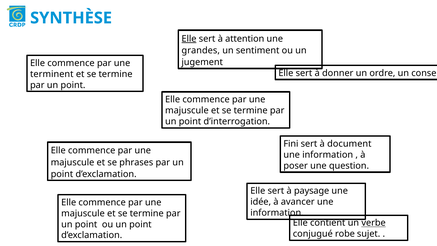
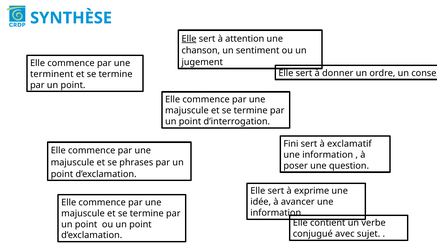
grandes: grandes -> chanson (201, 50)
document: document -> exclamatif (349, 144)
paysage: paysage -> exprime (312, 191)
verbe underline: present -> none (374, 223)
robe: robe -> avec (345, 234)
